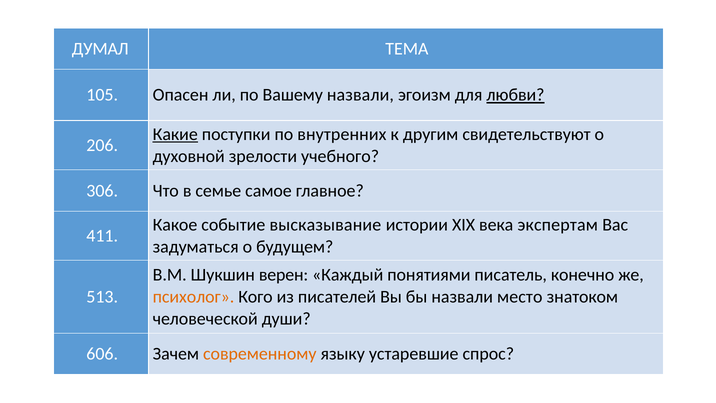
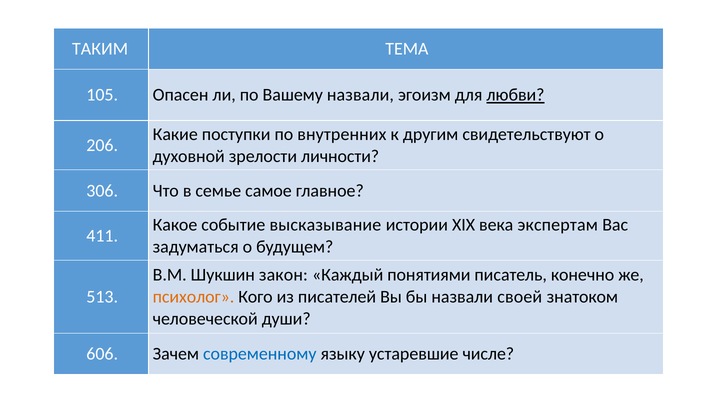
ДУМАЛ: ДУМАЛ -> ТАКИМ (100, 49)
Какие underline: present -> none (175, 134)
учебного: учебного -> личности (340, 156)
верен: верен -> закон (283, 275)
место: место -> своей (520, 297)
современному colour: orange -> blue (260, 354)
спрос: спрос -> числе (488, 354)
